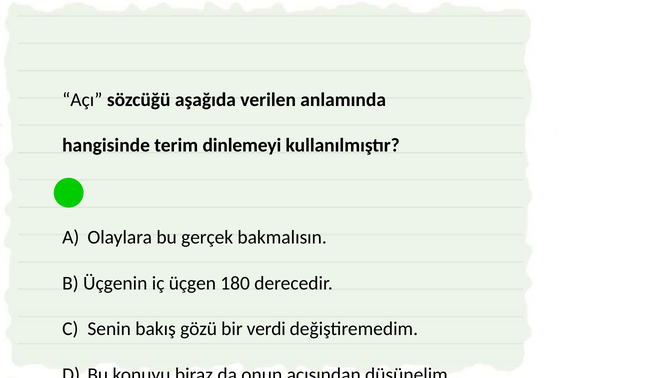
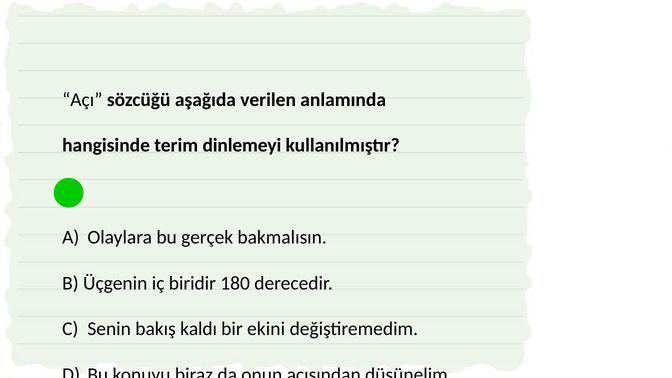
üçgen: üçgen -> biridir (192, 283)
gözü: gözü -> kaldı (199, 329)
verdi: verdi -> ekini (266, 329)
